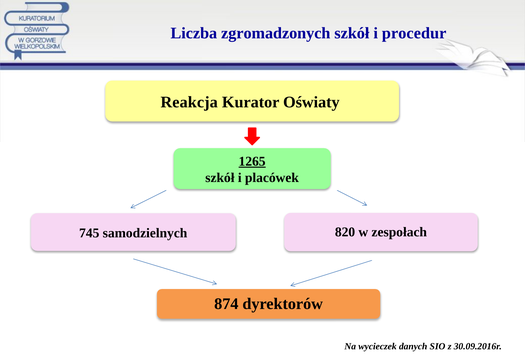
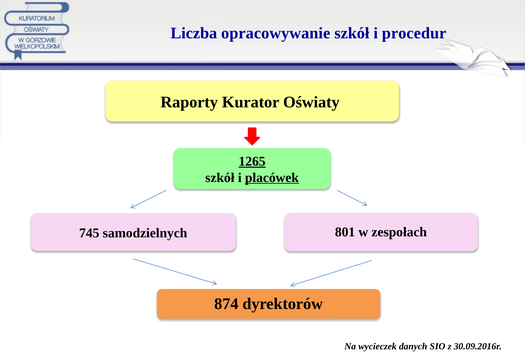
zgromadzonych: zgromadzonych -> opracowywanie (276, 33)
Reakcja: Reakcja -> Raporty (189, 102)
placówek underline: none -> present (272, 178)
820: 820 -> 801 (345, 232)
